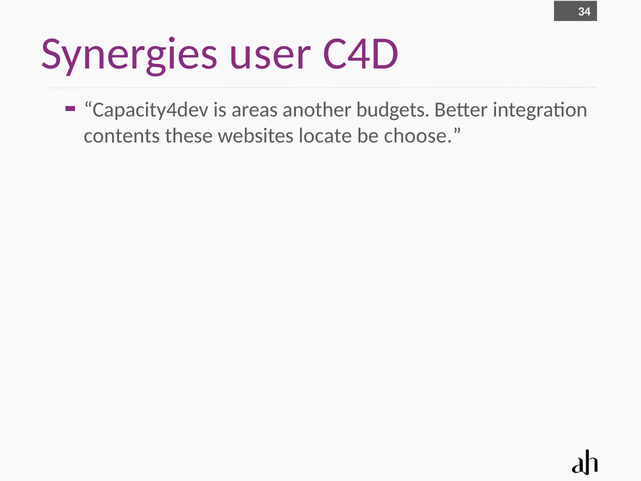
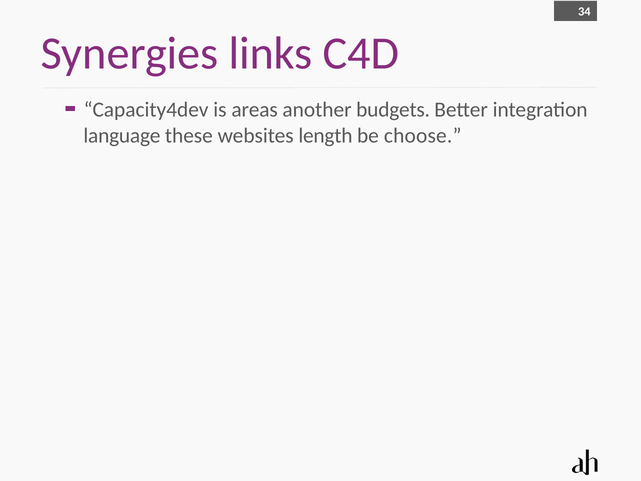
user: user -> links (271, 53)
contents: contents -> language (122, 135)
locate: locate -> length (325, 135)
